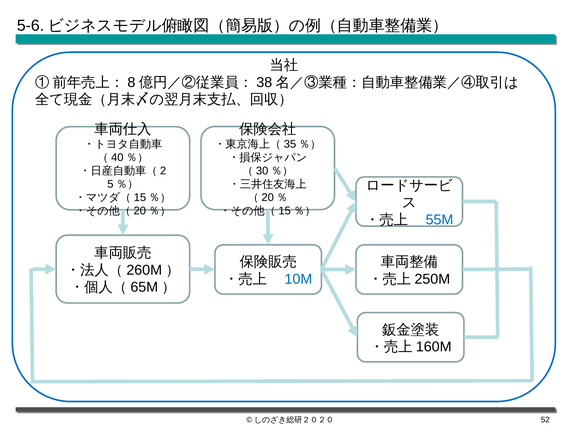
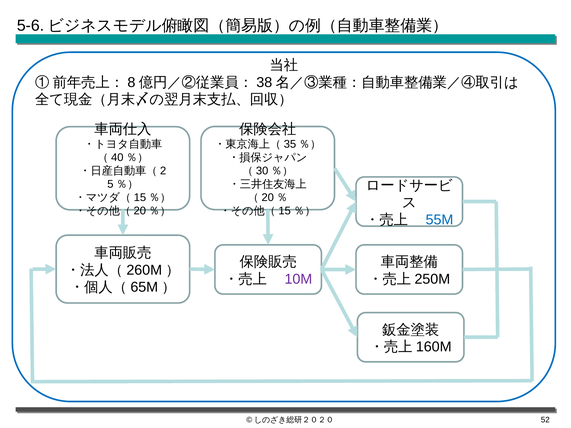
10M colour: blue -> purple (298, 279)
